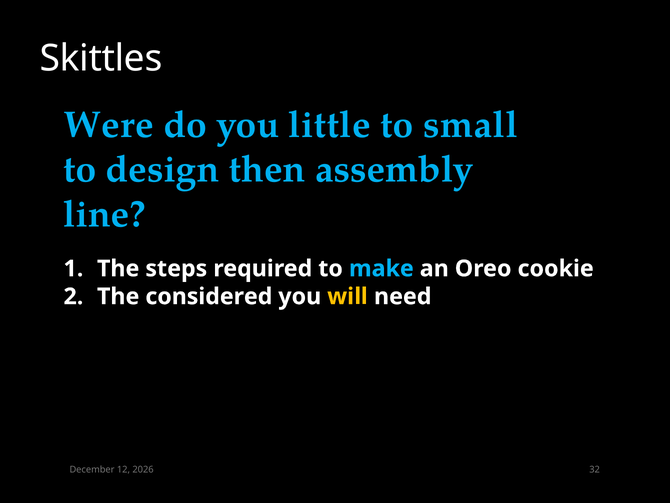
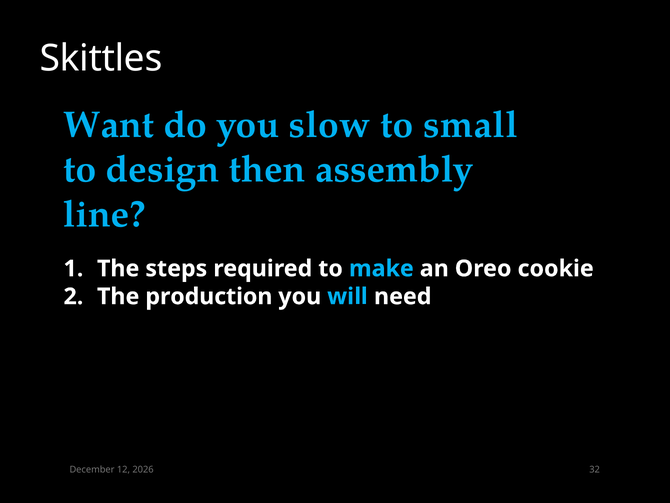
Were: Were -> Want (109, 125)
little: little -> slow (330, 125)
considered: considered -> production (209, 296)
will colour: yellow -> light blue (348, 296)
